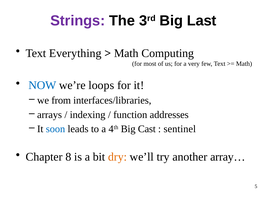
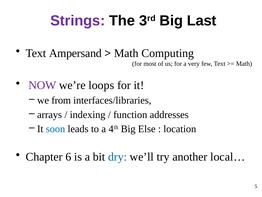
Everything: Everything -> Ampersand (75, 53)
NOW colour: blue -> purple (42, 85)
Cast: Cast -> Else (147, 129)
sentinel: sentinel -> location (180, 129)
8: 8 -> 6 (68, 156)
dry colour: orange -> blue (117, 156)
array…: array… -> local… (228, 156)
